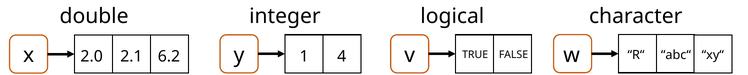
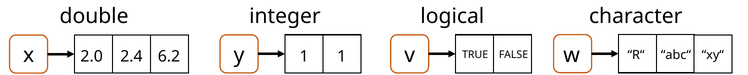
2.1: 2.1 -> 2.4 (131, 56)
1 4: 4 -> 1 (342, 56)
